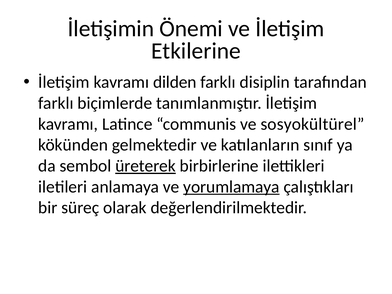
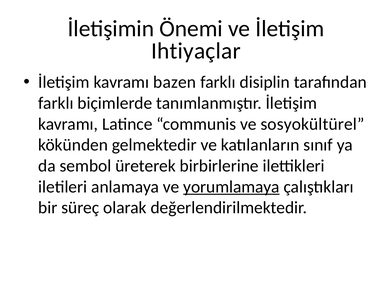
Etkilerine: Etkilerine -> Ihtiyaçlar (196, 51)
dilden: dilden -> bazen (175, 82)
üreterek underline: present -> none (146, 166)
